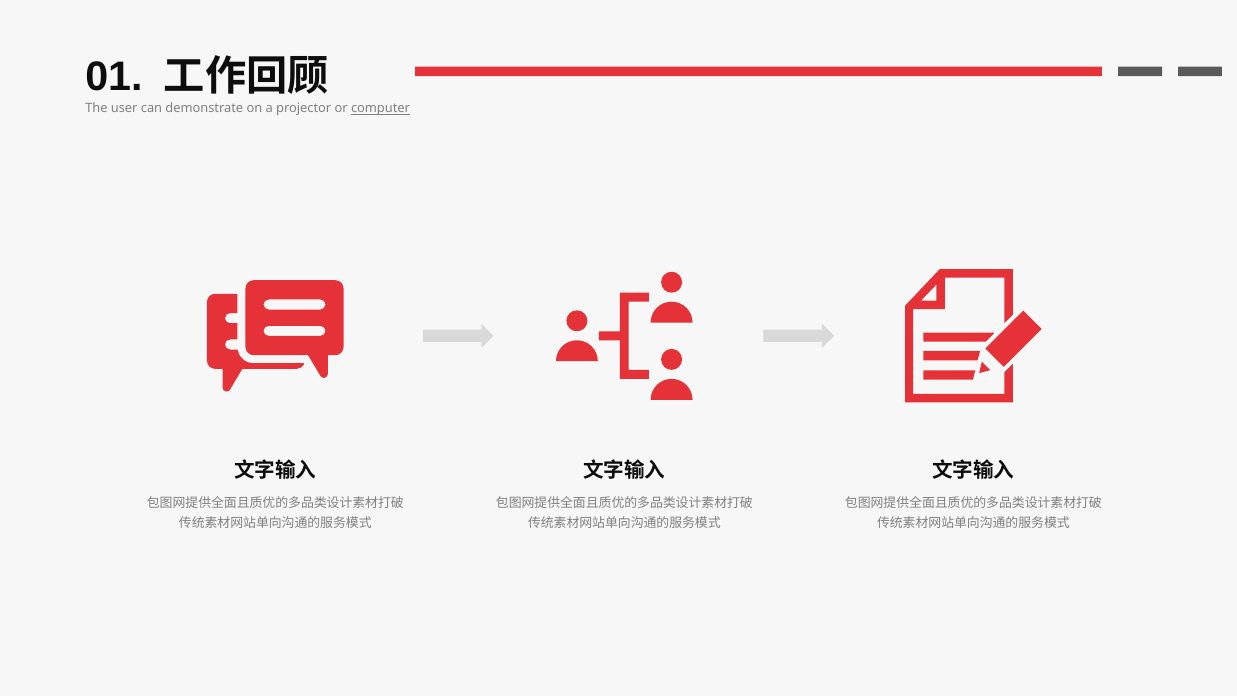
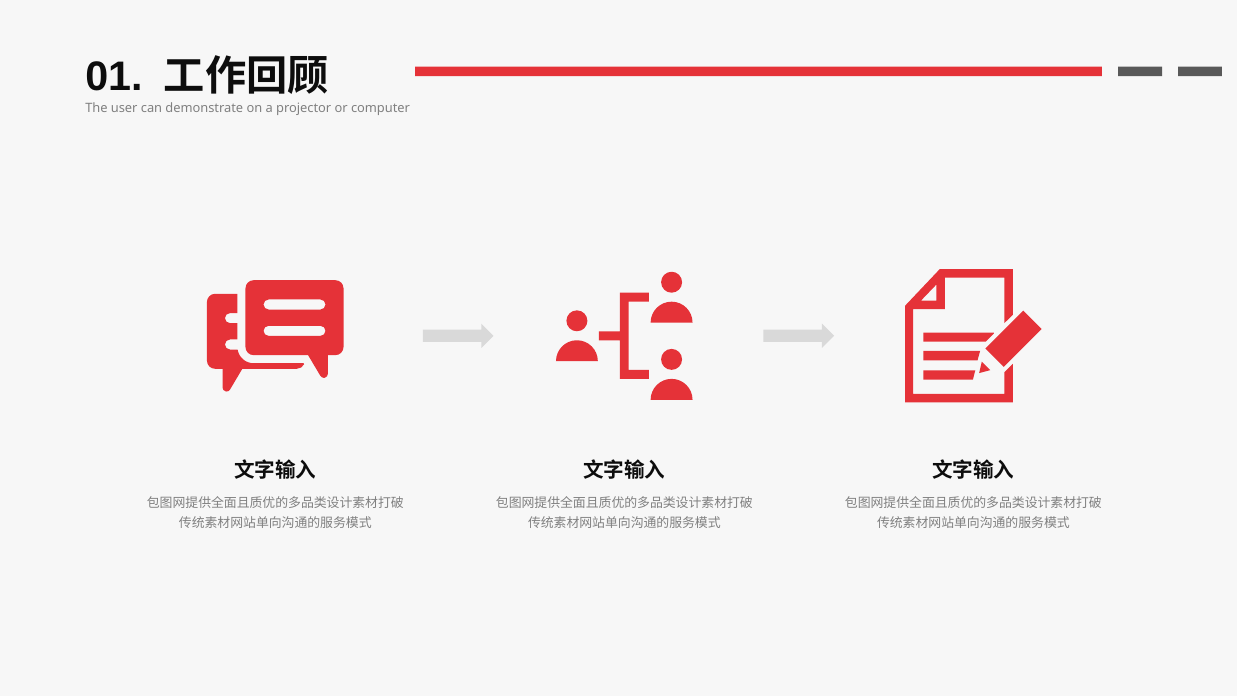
computer underline: present -> none (381, 108)
